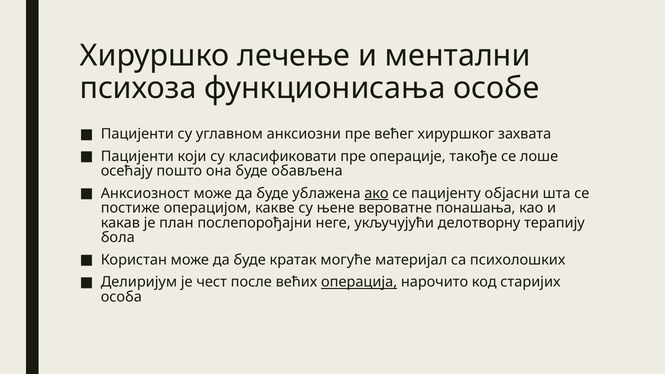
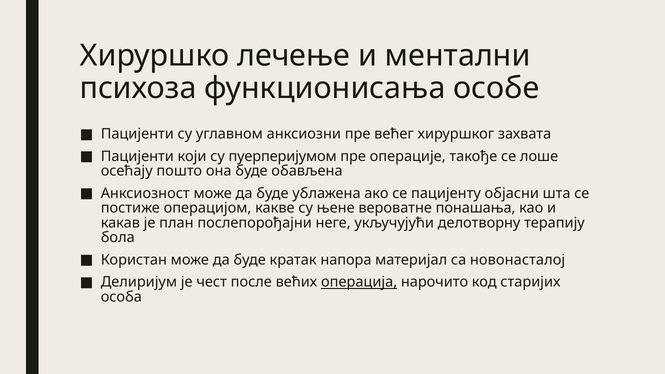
класификовати: класификовати -> пуерперијумом (283, 156)
ако underline: present -> none (376, 193)
могуће: могуће -> напора (346, 260)
психолошких: психолошких -> новонасталој (518, 260)
